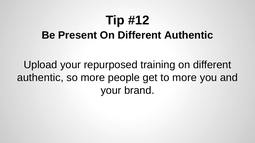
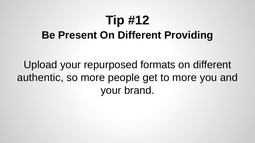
Present On Different Authentic: Authentic -> Providing (189, 35)
training: training -> formats (158, 65)
